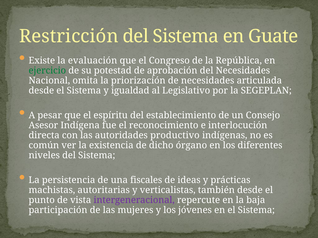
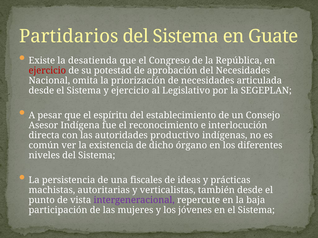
Restricción: Restricción -> Partidarios (69, 36)
evaluación: evaluación -> desatienda (93, 61)
ejercicio colour: green -> red (47, 71)
y igualdad: igualdad -> ejercicio (130, 91)
